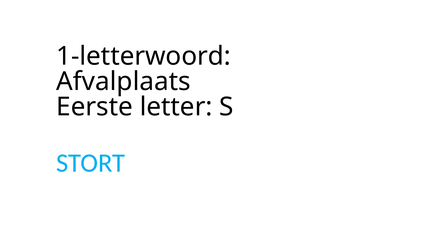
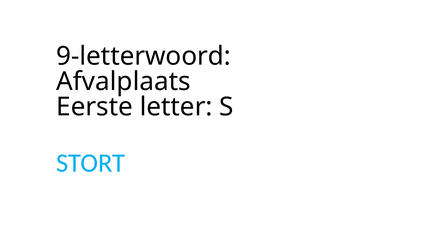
1-letterwoord: 1-letterwoord -> 9-letterwoord (144, 56)
